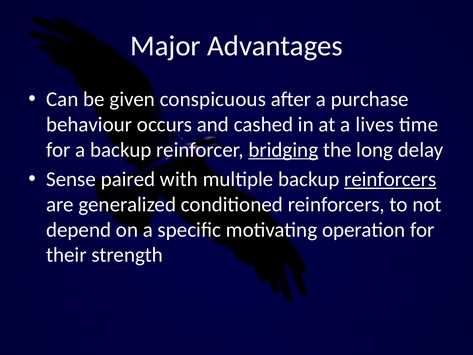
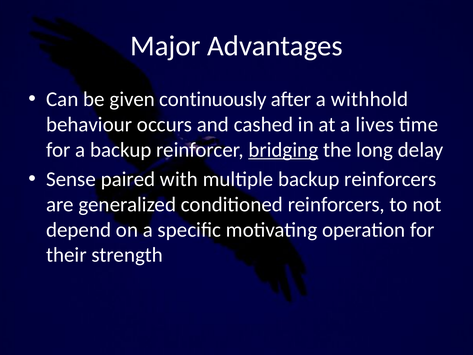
conspicuous: conspicuous -> continuously (213, 99)
purchase: purchase -> withhold (370, 99)
reinforcers underline: present -> none (390, 179)
